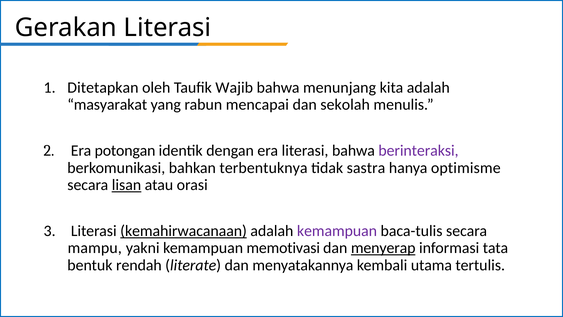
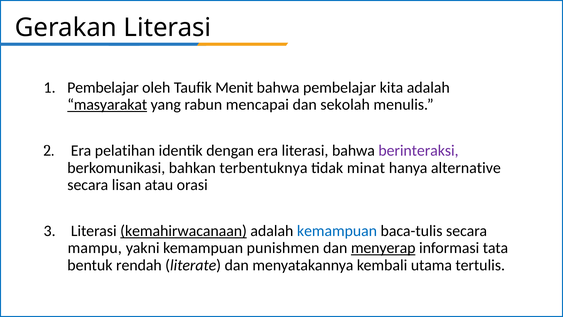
Ditetapkan: Ditetapkan -> Pembelajar (103, 87)
Wajib: Wajib -> Menit (234, 87)
bahwa menunjang: menunjang -> pembelajar (340, 87)
masyarakat underline: none -> present (107, 105)
potongan: potongan -> pelatihan (125, 151)
sastra: sastra -> minat (366, 168)
optimisme: optimisme -> alternative (466, 168)
lisan underline: present -> none (126, 185)
kemampuan colour: purple -> blue (337, 231)
memotivasi: memotivasi -> punishmen (283, 248)
